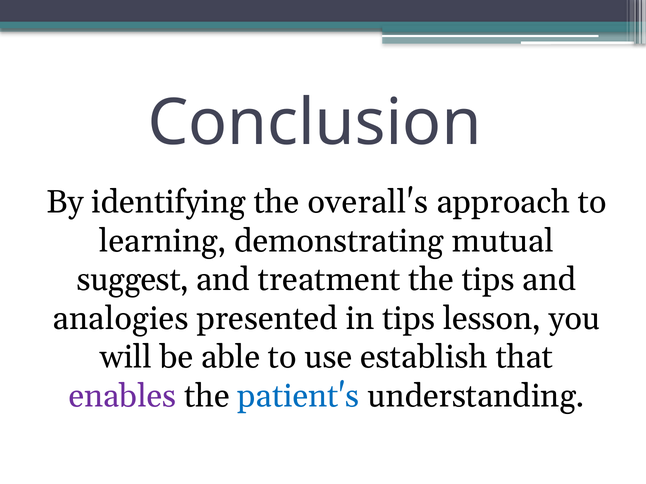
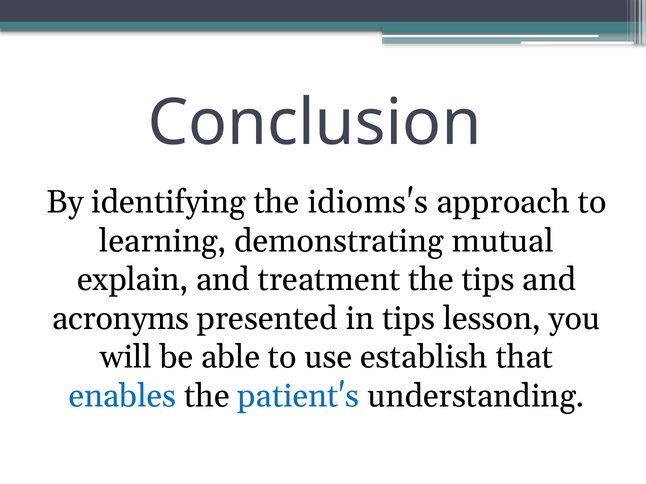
overall's: overall's -> idioms's (368, 202)
suggest: suggest -> explain (133, 280)
analogies: analogies -> acronyms (121, 319)
enables colour: purple -> blue (122, 396)
